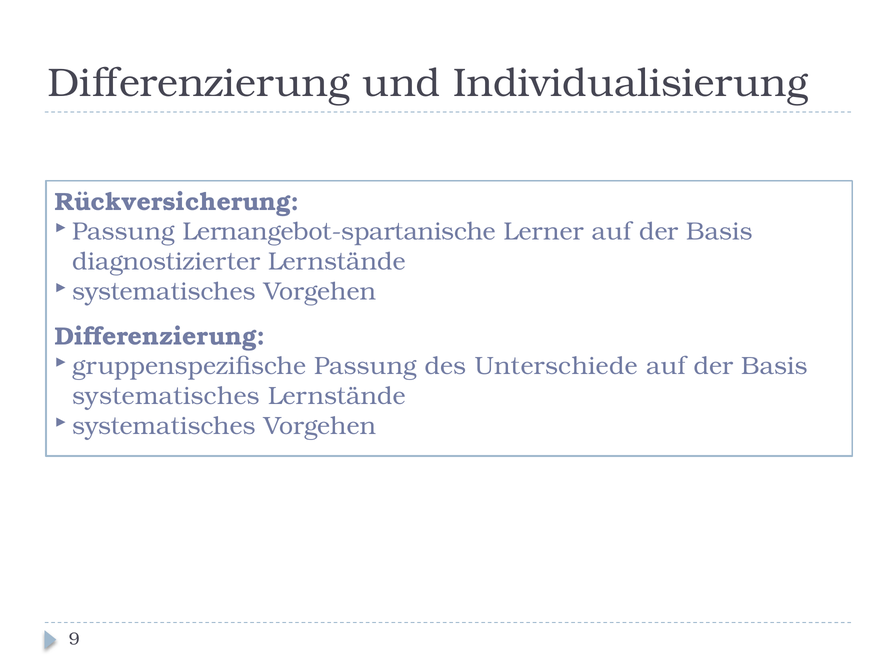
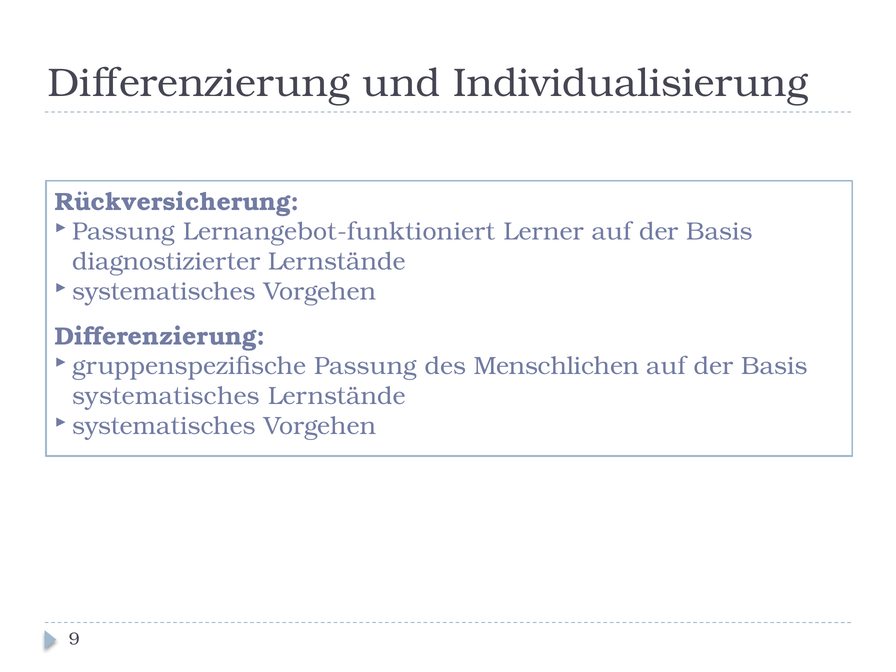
Lernangebot-spartanische: Lernangebot-spartanische -> Lernangebot-funktioniert (339, 232)
Unterschiede: Unterschiede -> Menschlichen (556, 366)
